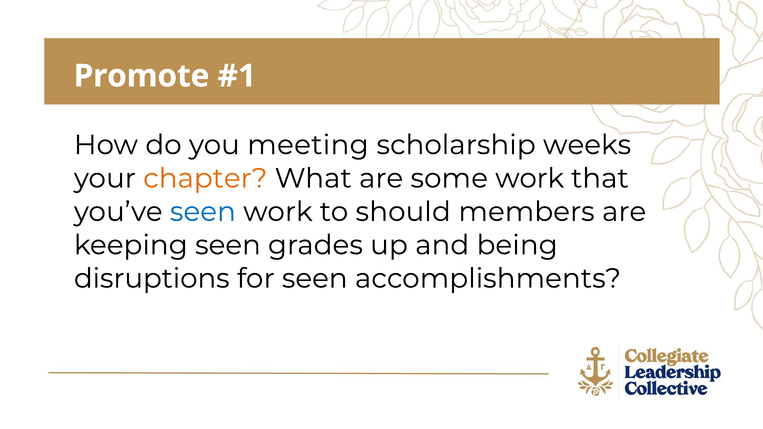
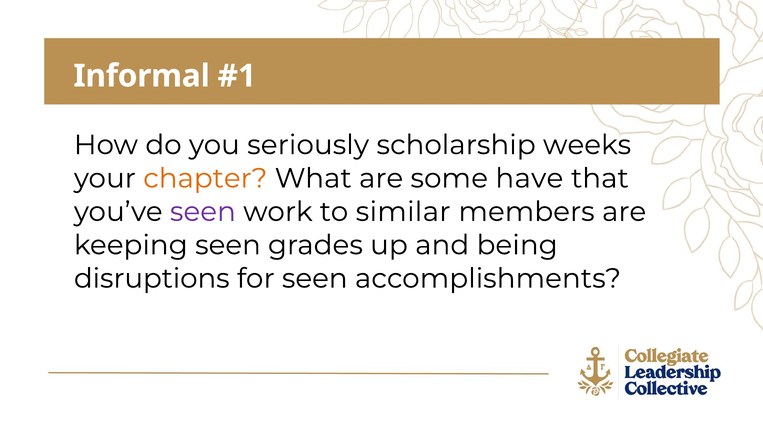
Promote: Promote -> Informal (142, 76)
meeting: meeting -> seriously (308, 145)
some work: work -> have (529, 178)
seen colour: blue -> purple (203, 212)
should: should -> similar (403, 212)
